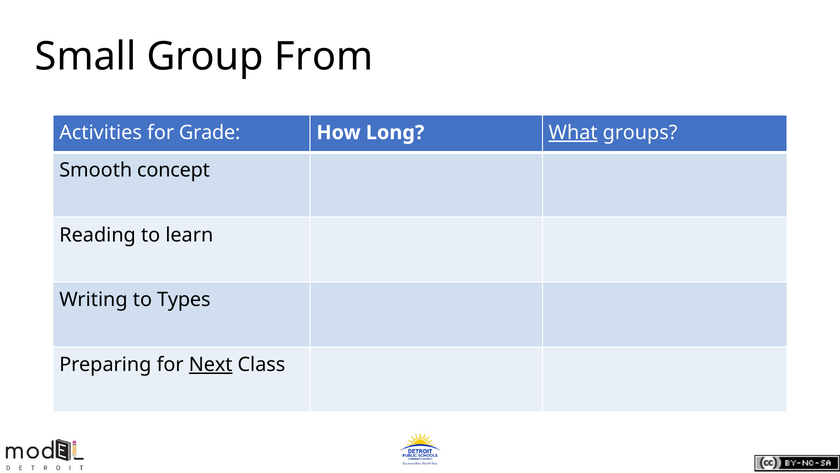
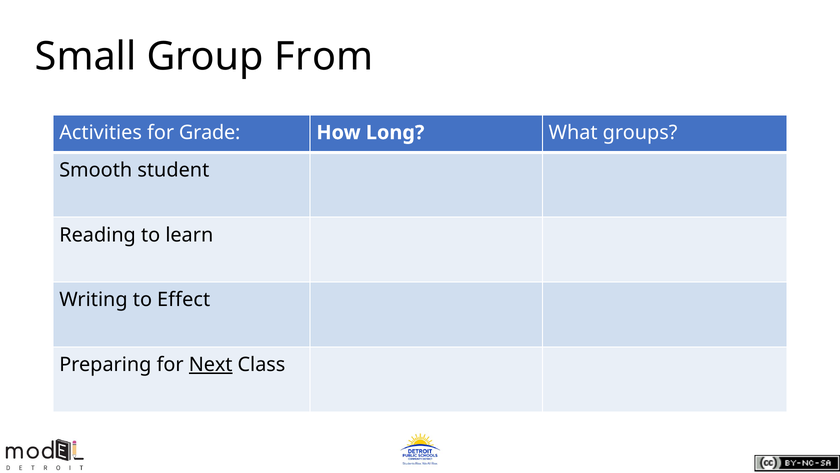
What underline: present -> none (573, 133)
concept: concept -> student (173, 170)
Types: Types -> Effect (184, 300)
